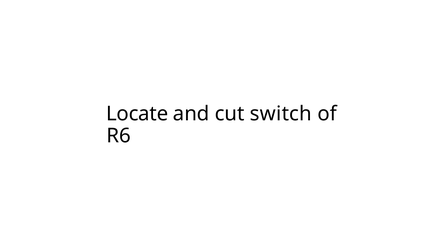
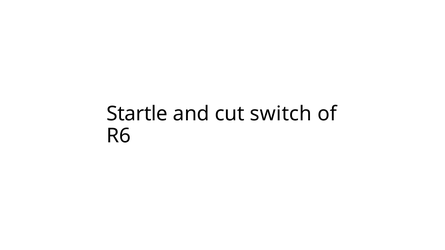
Locate: Locate -> Startle (137, 114)
